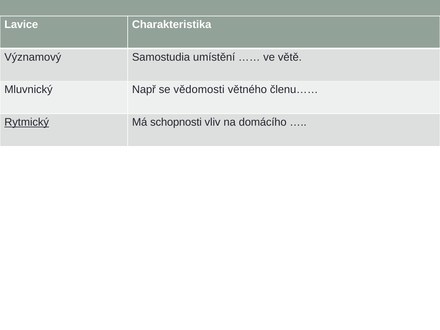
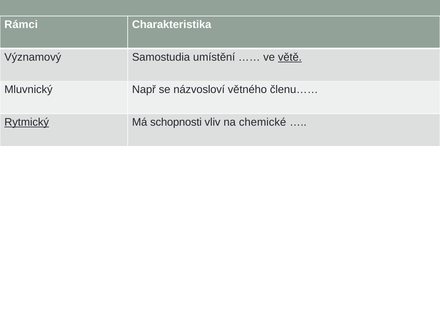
Lavice: Lavice -> Rámci (21, 25)
větě underline: none -> present (290, 57)
vědomosti: vědomosti -> názvosloví (199, 90)
domácího: domácího -> chemické (263, 122)
